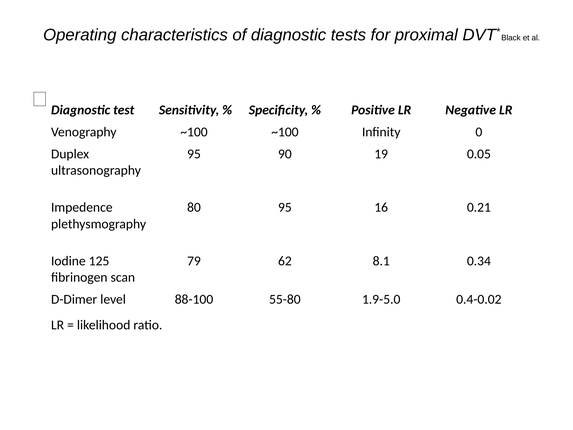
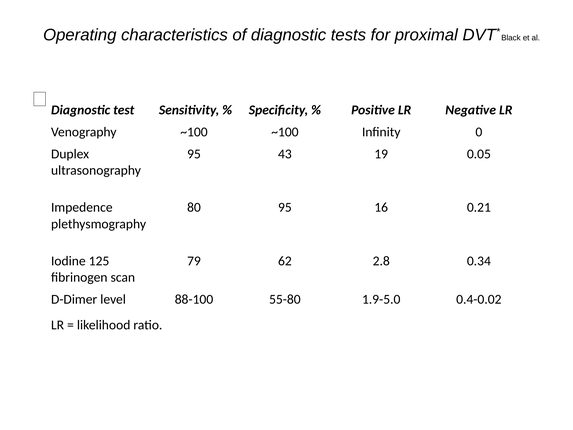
90: 90 -> 43 (285, 154)
8.1: 8.1 -> 2.8 (381, 261)
